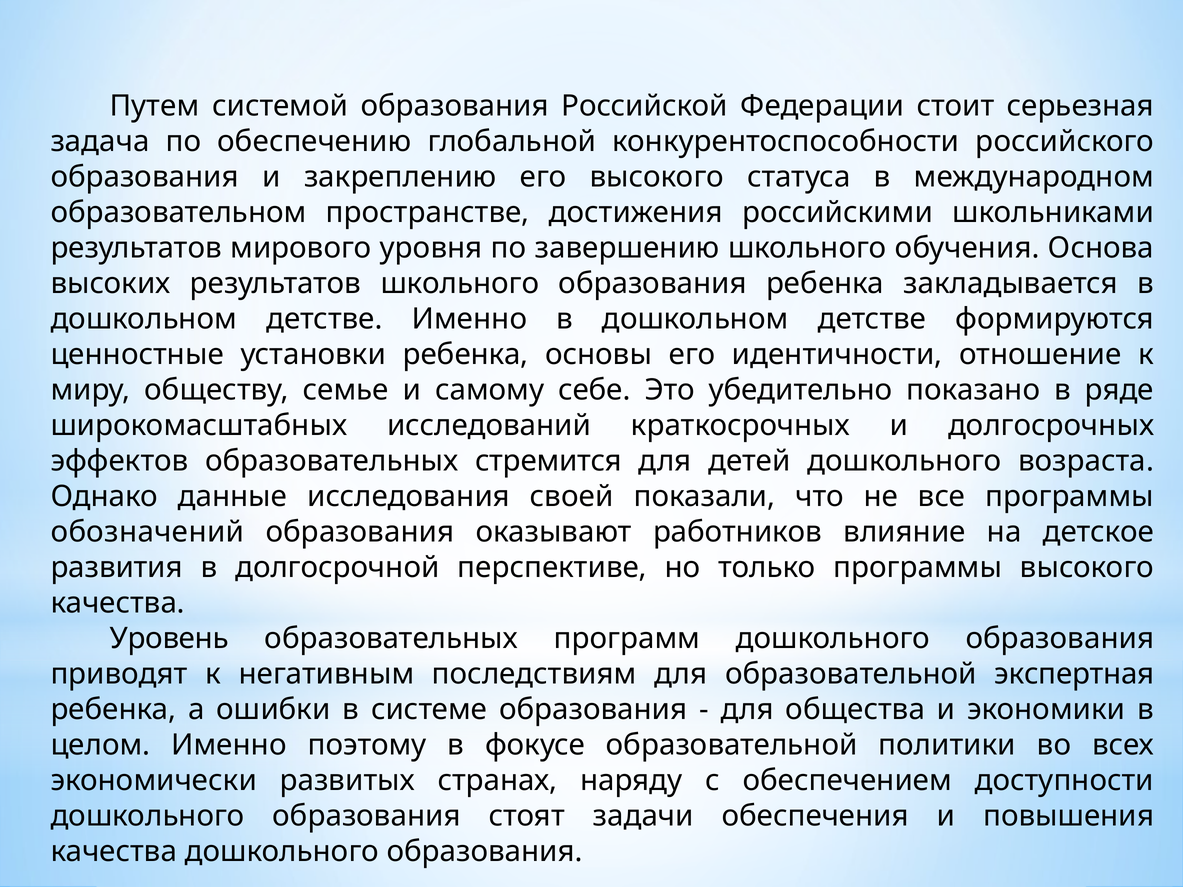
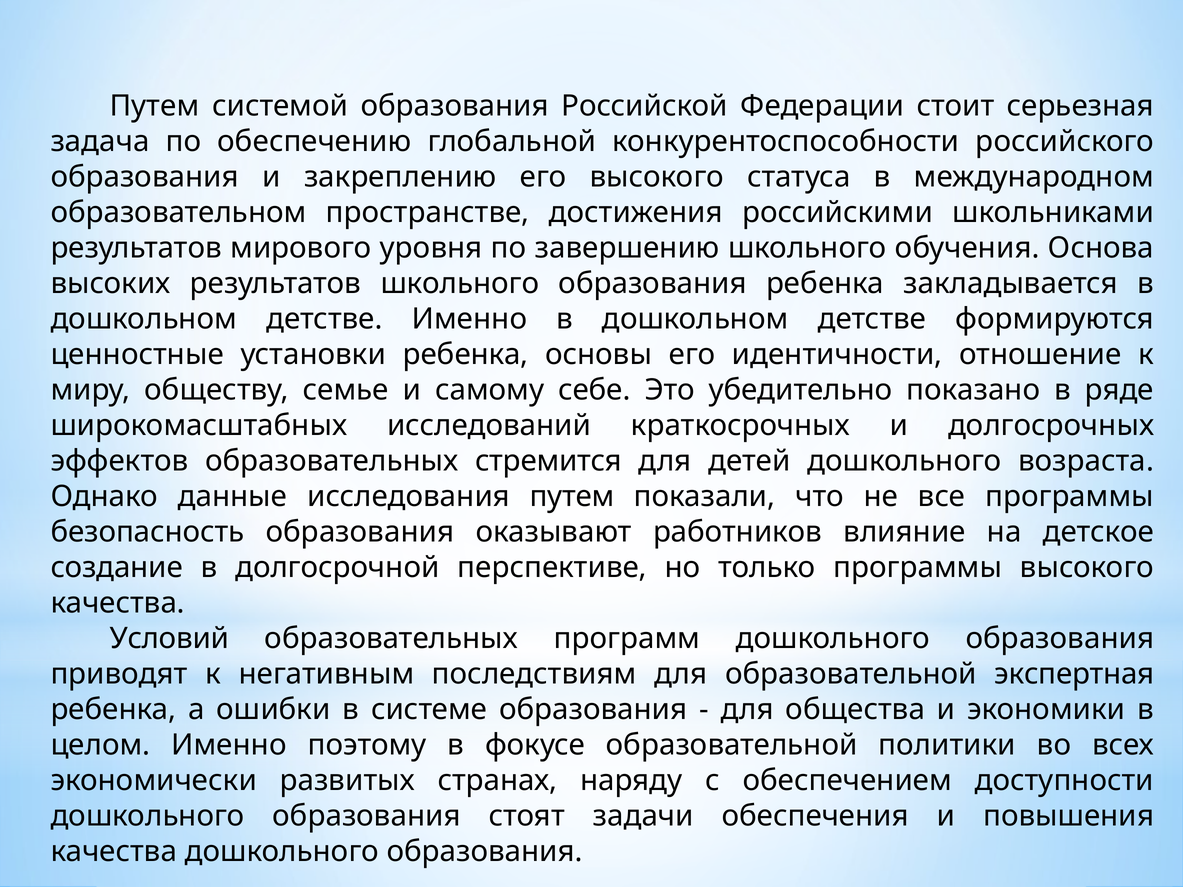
исследования своей: своей -> путем (572, 497)
обозначений: обозначений -> безопасность (148, 532)
развития: развития -> создание (117, 568)
Уровень: Уровень -> Условий (169, 639)
